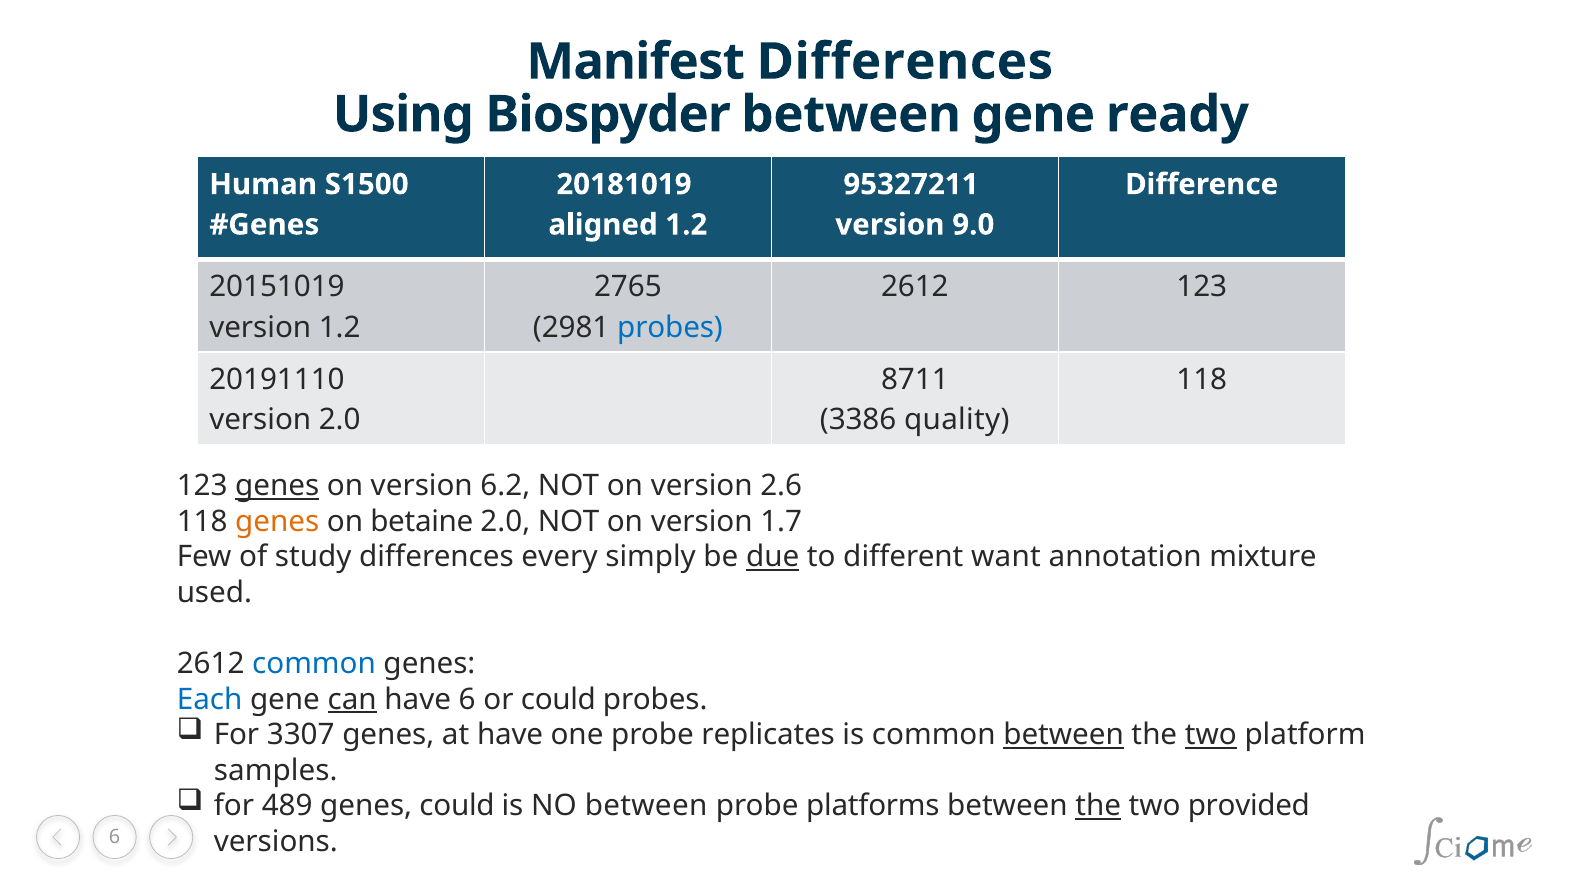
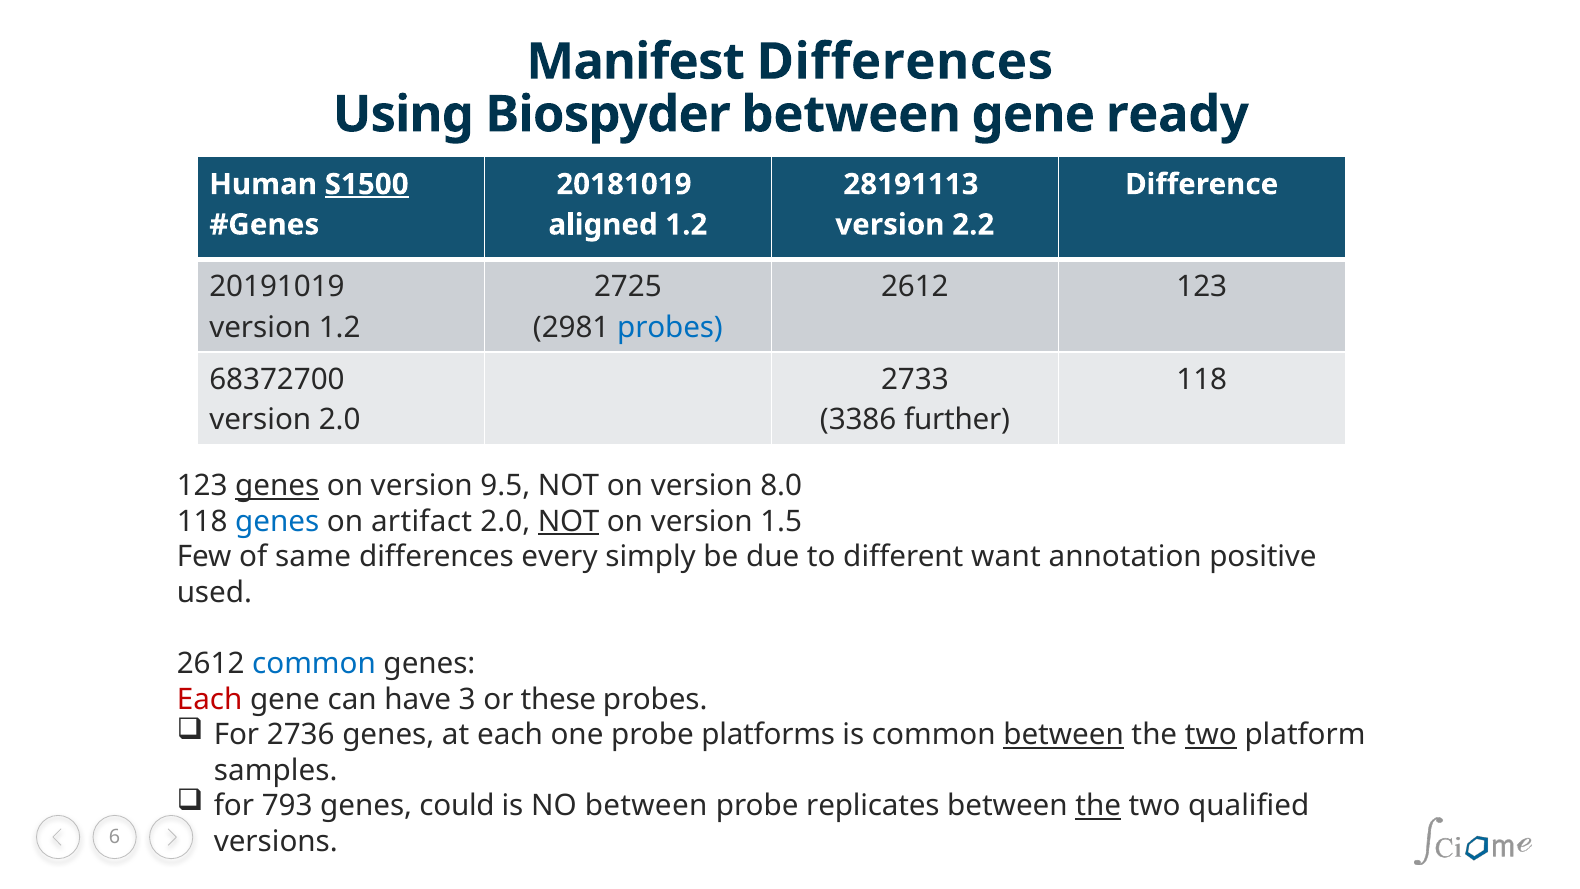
S1500 underline: none -> present (367, 184)
95327211: 95327211 -> 28191113 (911, 184)
9.0: 9.0 -> 2.2 (973, 225)
20151019: 20151019 -> 20191019 (277, 287)
2765: 2765 -> 2725 (628, 287)
20191110: 20191110 -> 68372700 (277, 380)
8711: 8711 -> 2733 (915, 380)
quality: quality -> further (957, 420)
6.2: 6.2 -> 9.5 (505, 486)
2.6: 2.6 -> 8.0 (781, 486)
genes colour: orange -> blue (277, 521)
betaine: betaine -> artifact (422, 521)
NOT underline: none -> present (569, 521)
1.7: 1.7 -> 1.5 (781, 521)
study: study -> same (313, 557)
due underline: present -> none (773, 557)
mixture: mixture -> positive (1263, 557)
Each colour: blue -> red (210, 699)
can underline: present -> none (352, 699)
have 6: 6 -> 3 (467, 699)
or could: could -> these (558, 699)
3307: 3307 -> 2736 (301, 735)
at have: have -> each (510, 735)
replicates: replicates -> platforms (768, 735)
489: 489 -> 793 (287, 806)
platforms: platforms -> replicates (873, 806)
provided: provided -> qualified (1249, 806)
